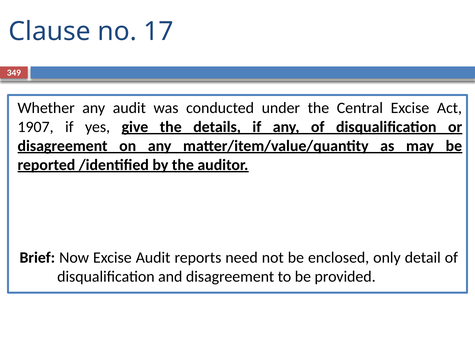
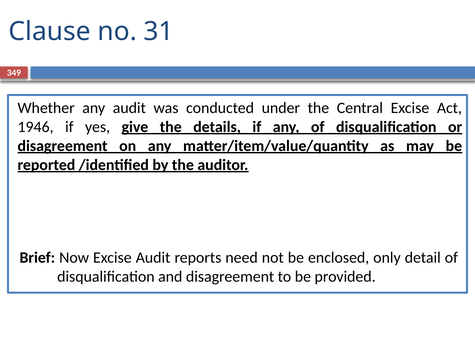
17: 17 -> 31 (159, 32)
1907: 1907 -> 1946 (36, 127)
